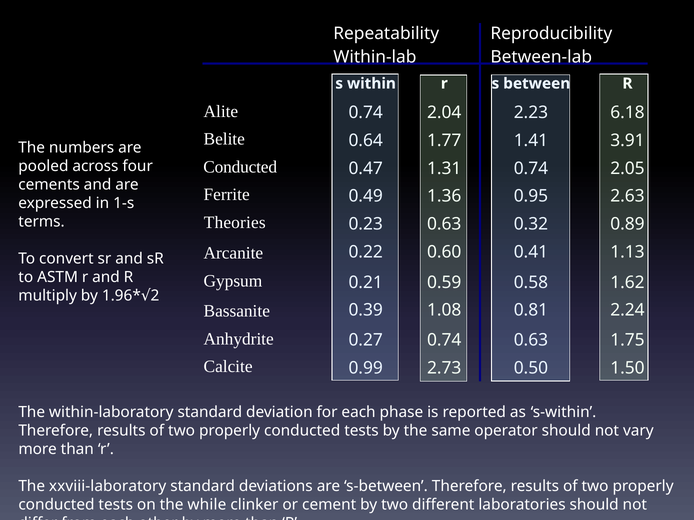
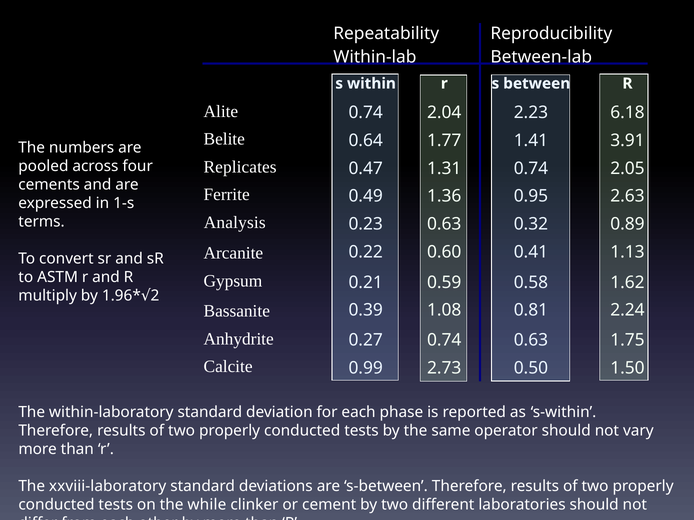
Conducted: Conducted -> Replicates (240, 167)
Theories: Theories -> Analysis (235, 223)
